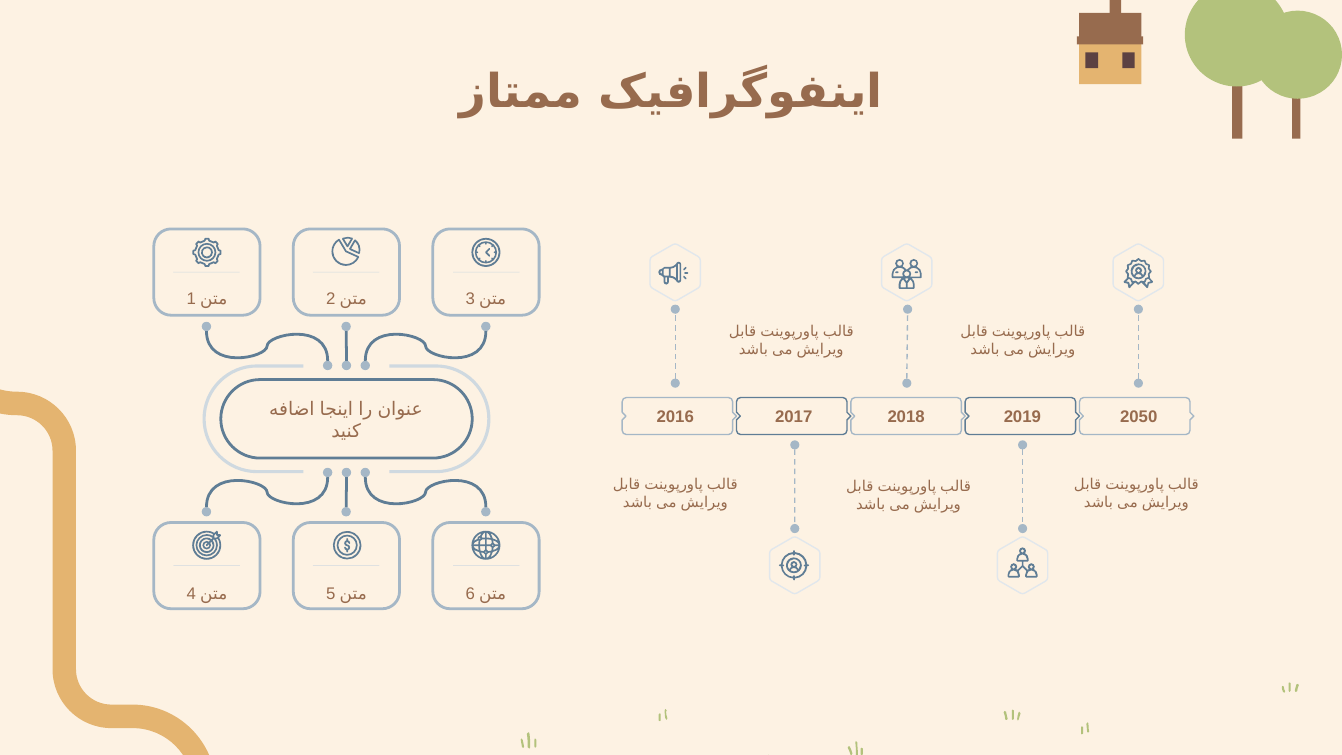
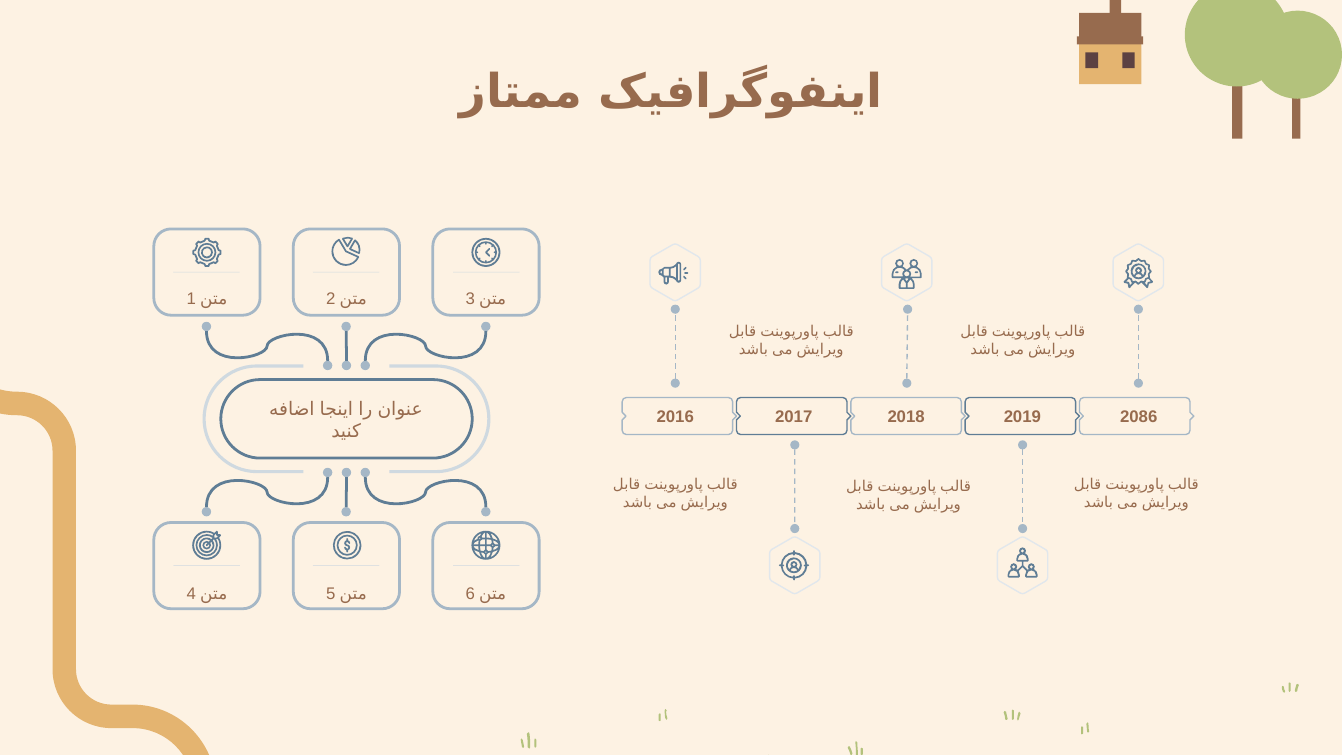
2050: 2050 -> 2086 (1139, 417)
